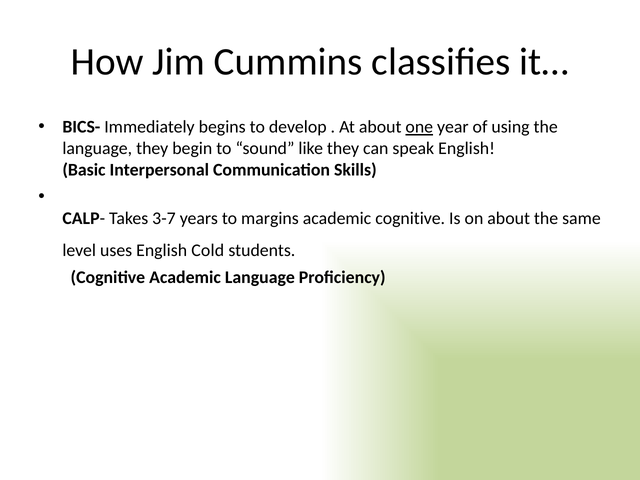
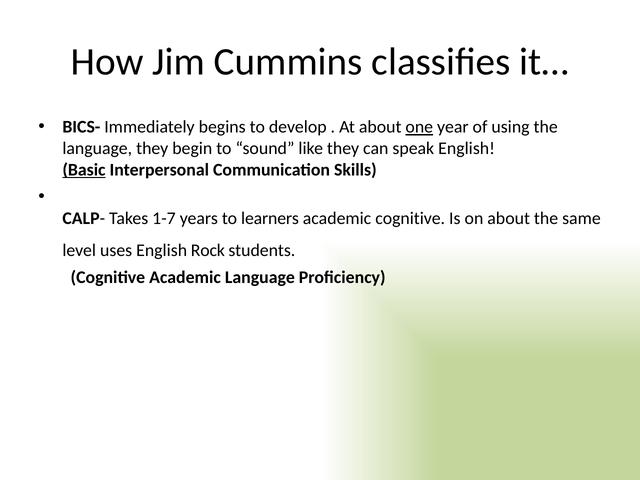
Basic underline: none -> present (84, 170)
3-7: 3-7 -> 1-7 (164, 218)
margins: margins -> learners (270, 218)
Cold: Cold -> Rock (208, 250)
